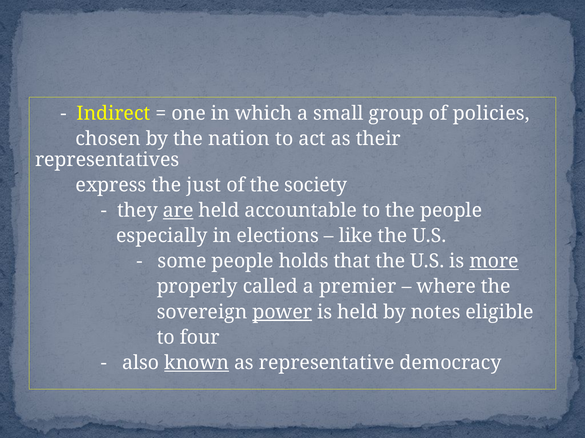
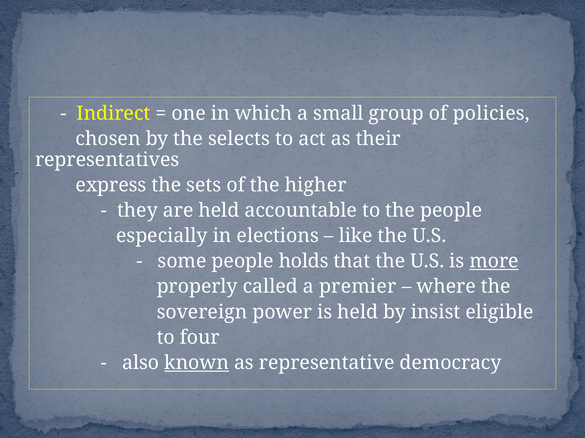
nation: nation -> selects (239, 139)
just: just -> sets (204, 185)
society: society -> higher (316, 185)
are underline: present -> none (178, 211)
power underline: present -> none (282, 312)
notes: notes -> insist (436, 312)
